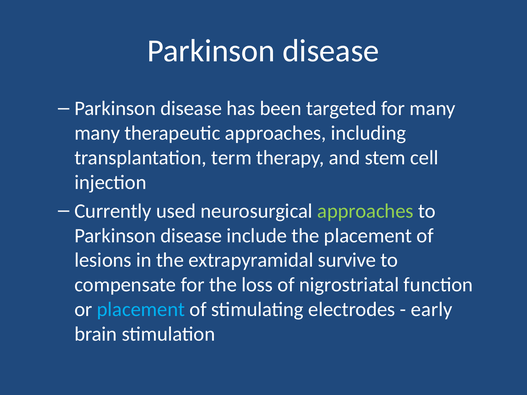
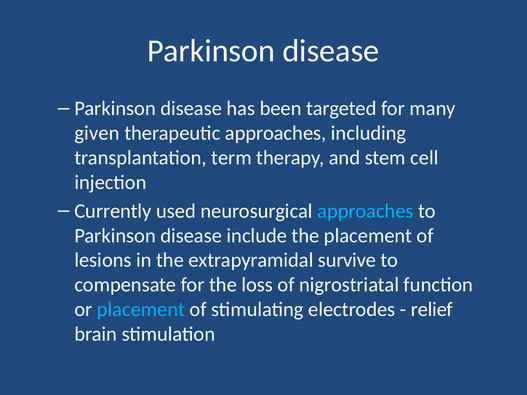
many: many -> given (97, 133)
approaches colour: light green -> light blue (365, 211)
early: early -> relief (432, 310)
